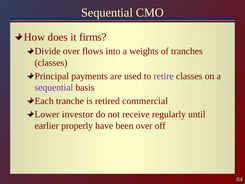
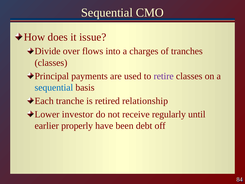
firms: firms -> issue (93, 37)
weights: weights -> charges (144, 51)
sequential colour: purple -> blue (54, 87)
commercial: commercial -> relationship (145, 101)
been over: over -> debt (144, 126)
